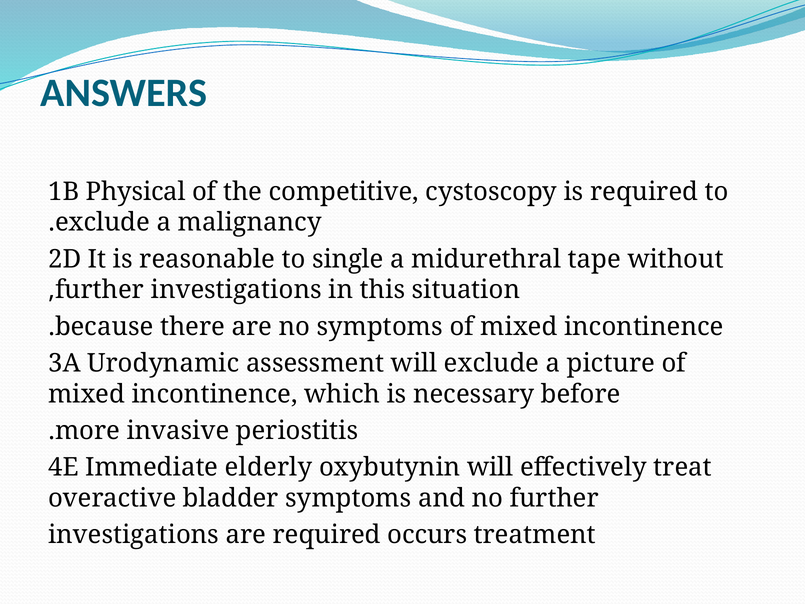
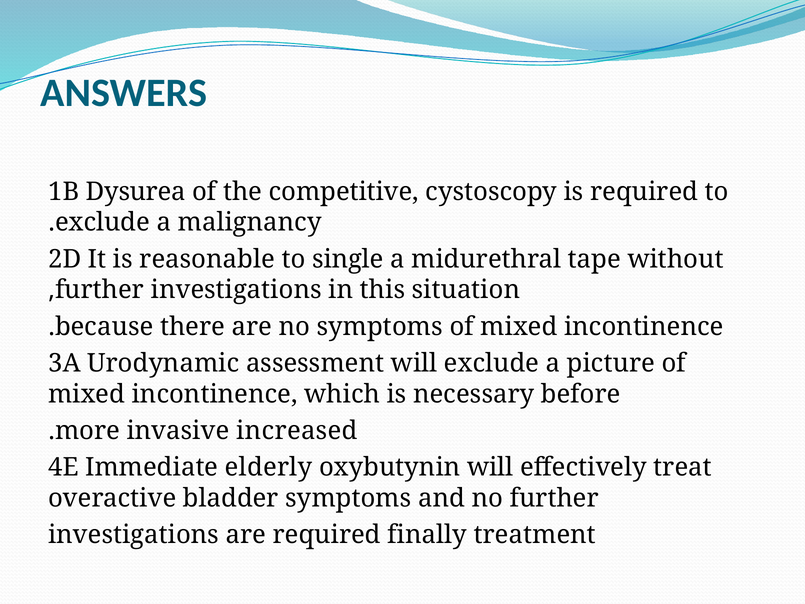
Physical: Physical -> Dysurea (136, 192)
periostitis: periostitis -> increased (297, 431)
occurs: occurs -> finally (427, 535)
